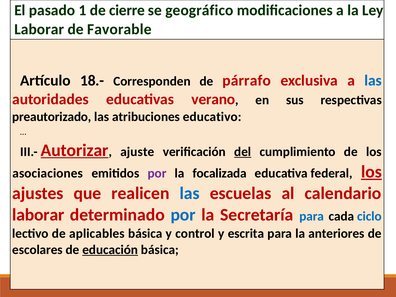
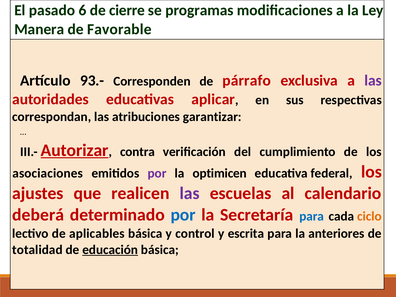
1: 1 -> 6 (82, 10)
geográfico: geográfico -> programas (199, 10)
Laborar: Laborar -> Manera (39, 29)
18.-: 18.- -> 93.- (92, 80)
las colour: blue -> purple (373, 80)
verano: verano -> aplicar (213, 99)
preautorizado: preautorizado -> correspondan (52, 117)
educativo: educativo -> garantizar (212, 117)
ajuste: ajuste -> contra (137, 152)
del underline: present -> none (243, 152)
focalizada: focalizada -> optimicen (220, 173)
los underline: present -> none (371, 172)
las colour: blue -> purple (190, 193)
laborar: laborar -> deberá (38, 215)
ciclo colour: blue -> orange (370, 216)
escolares: escolares -> totalidad (37, 250)
